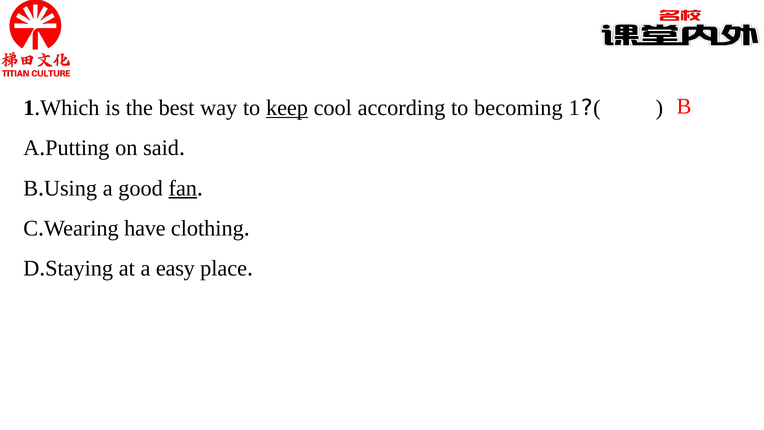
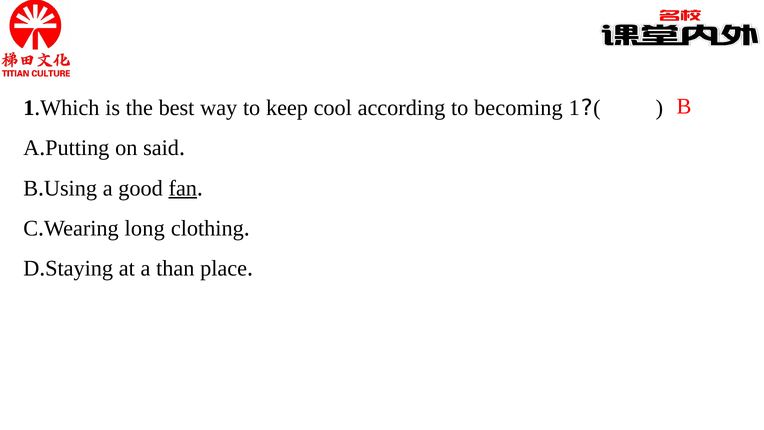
keep underline: present -> none (287, 108)
have: have -> long (145, 228)
easy: easy -> than (175, 268)
